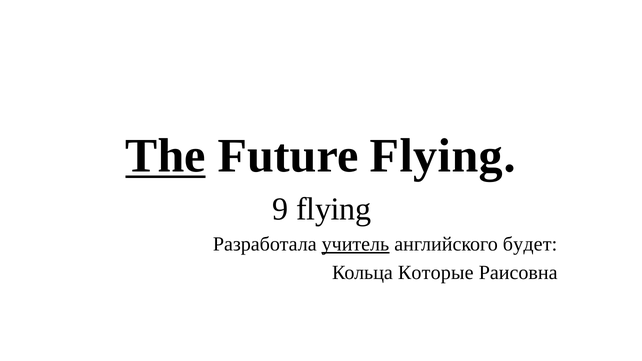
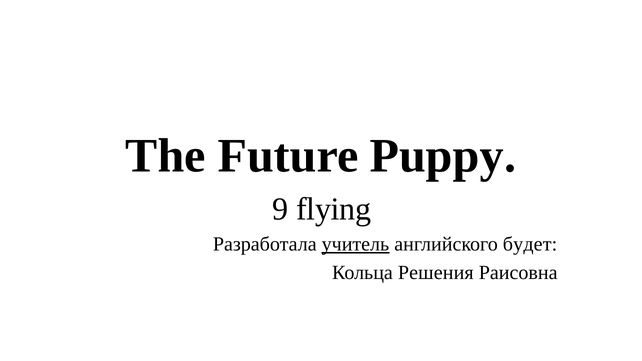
The underline: present -> none (166, 156)
Future Flying: Flying -> Puppy (443, 156)
Которые: Которые -> Решения (436, 272)
